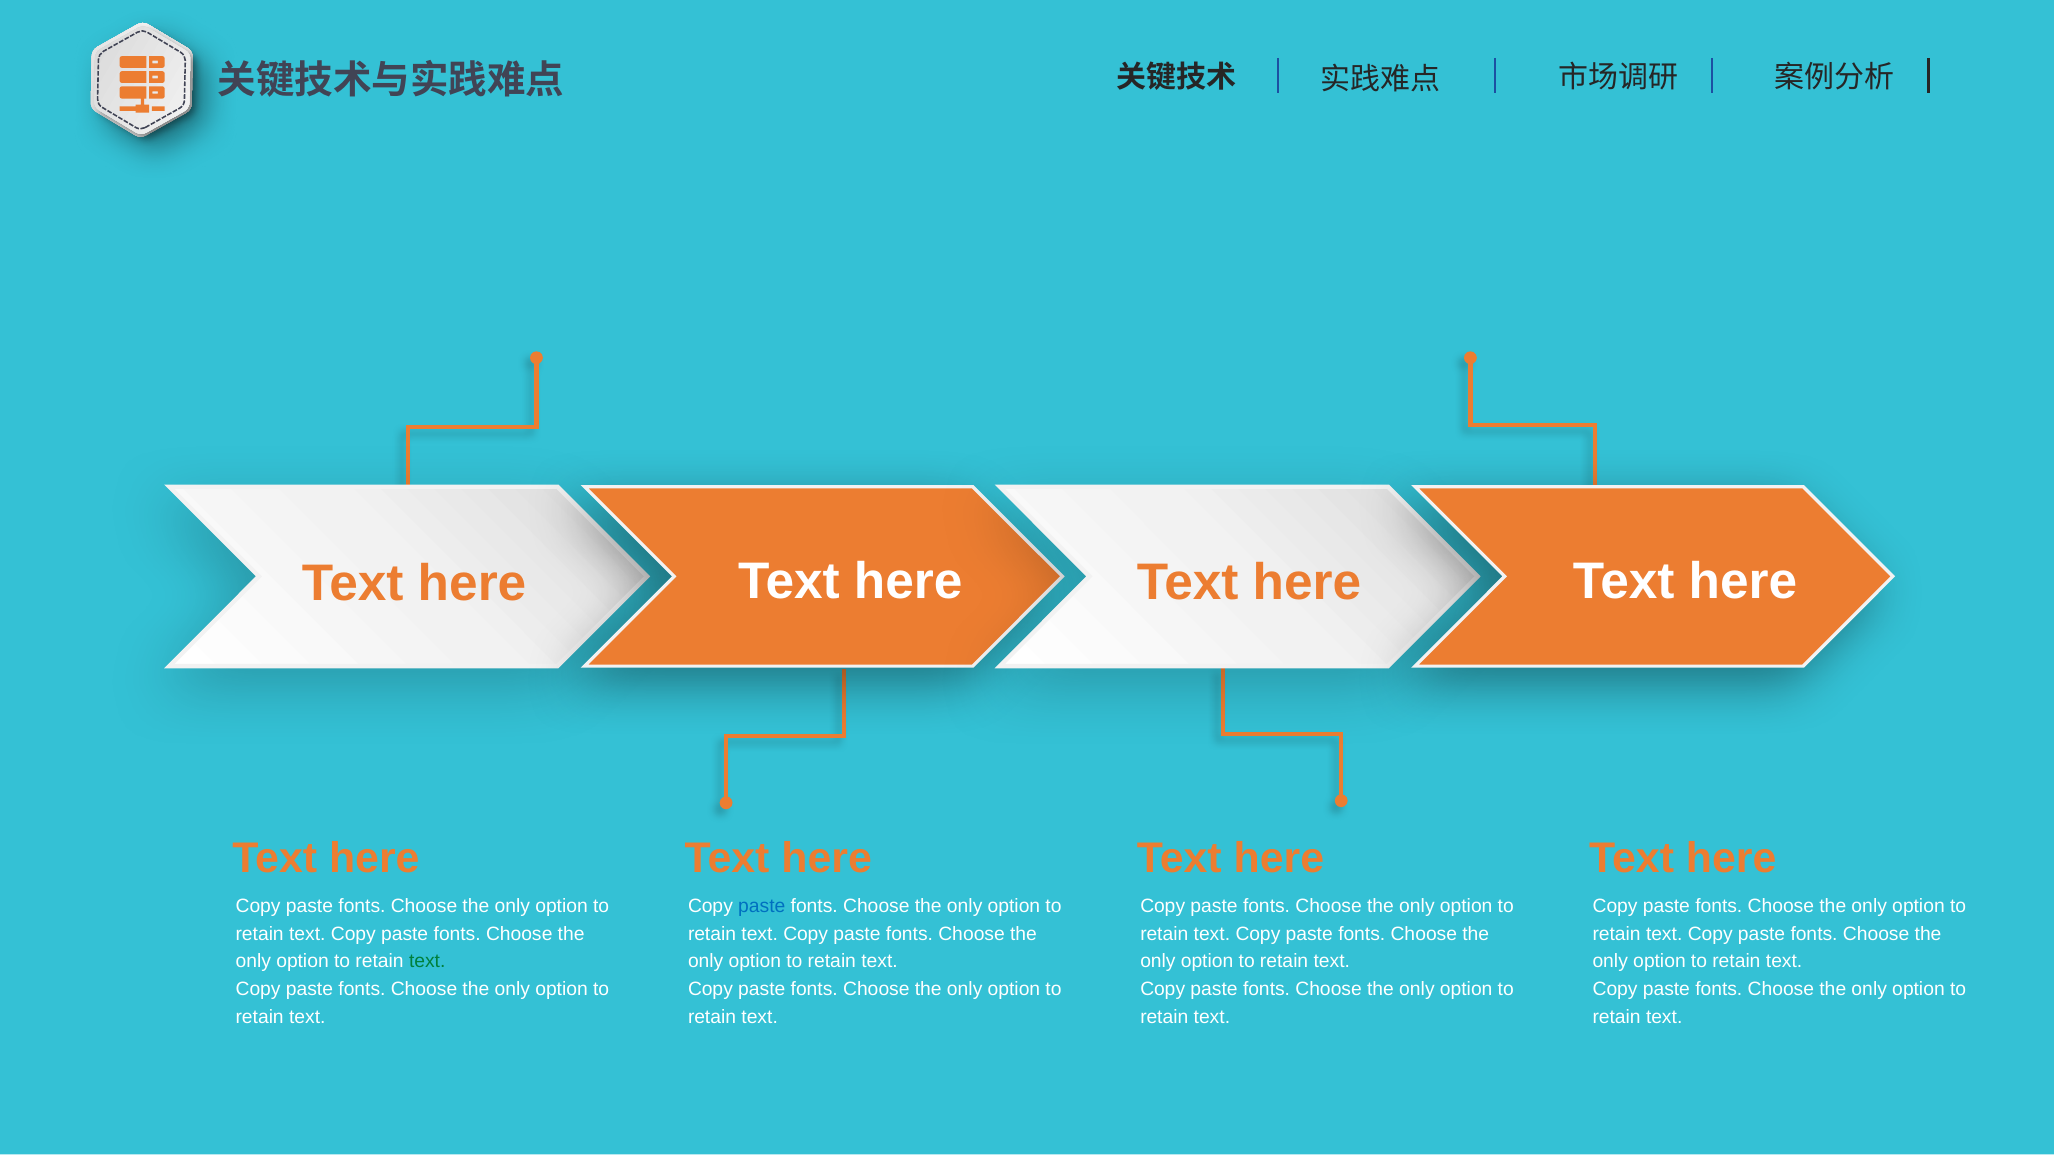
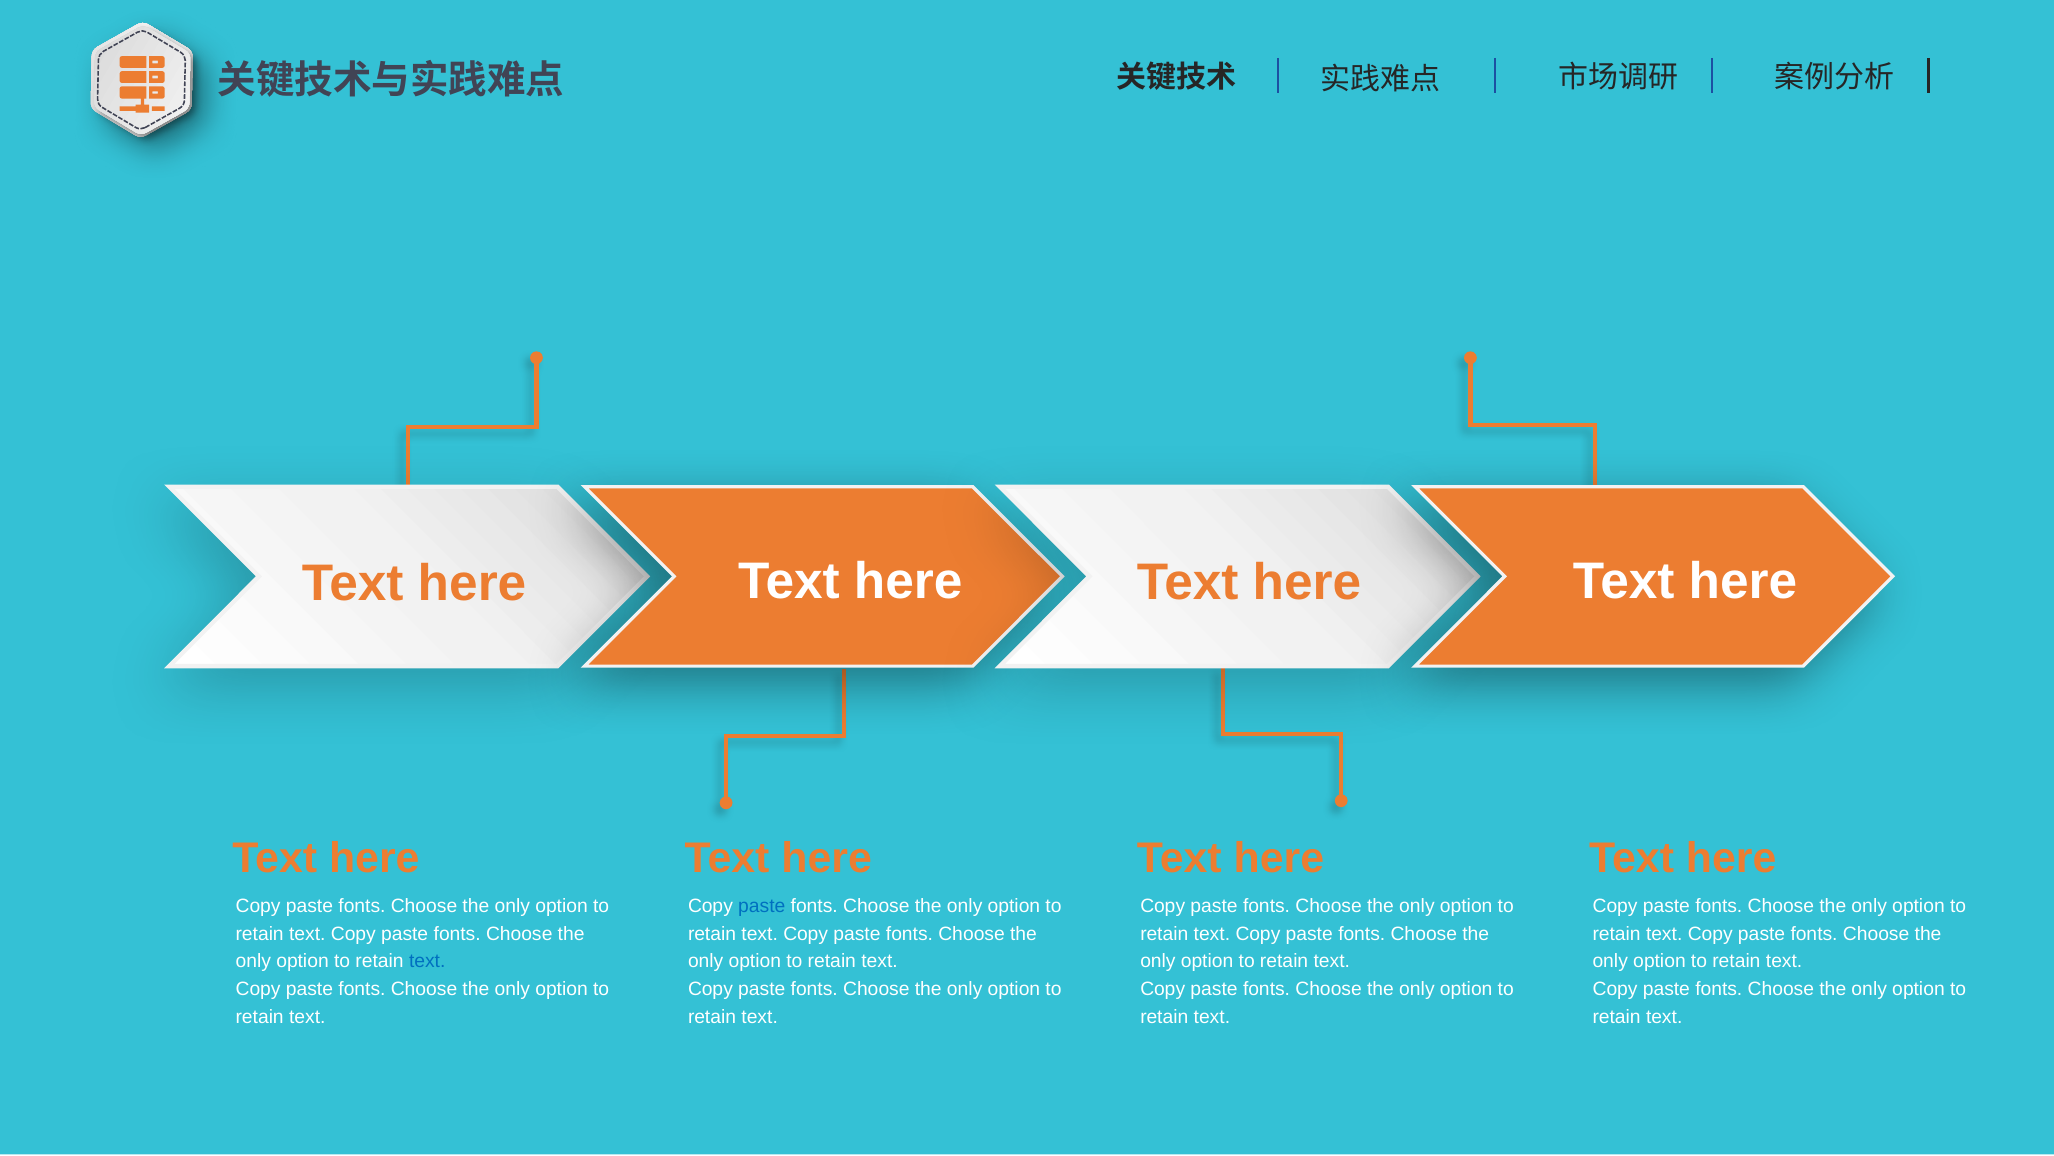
text colour: green -> blue (427, 961)
